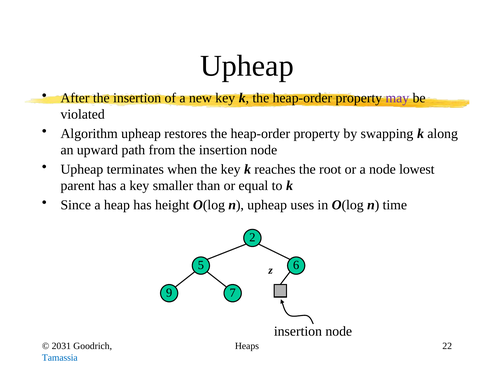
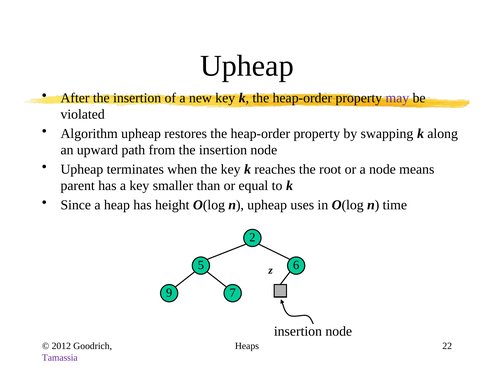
lowest: lowest -> means (417, 169)
2031: 2031 -> 2012 (61, 346)
Tamassia colour: blue -> purple (60, 358)
